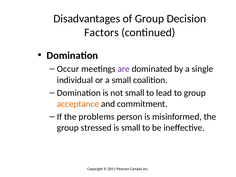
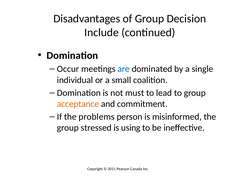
Factors: Factors -> Include (101, 32)
are colour: purple -> blue (124, 69)
not small: small -> must (135, 93)
is small: small -> using (131, 128)
